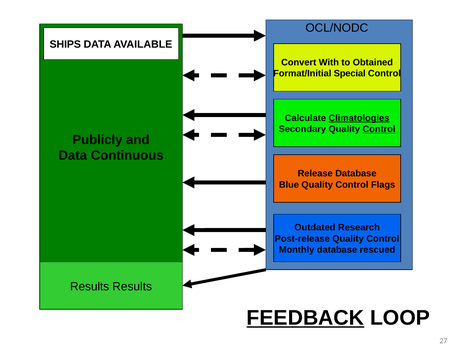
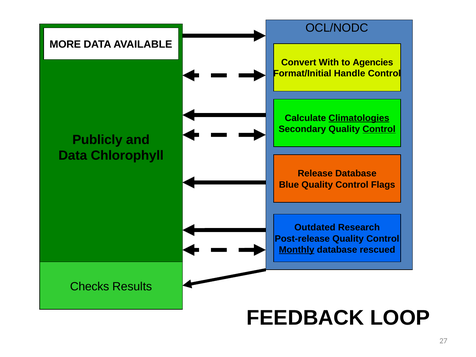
SHIPS: SHIPS -> MORE (65, 44)
Obtained: Obtained -> Agencies (373, 62)
Special: Special -> Handle (350, 74)
Continuous: Continuous -> Chlorophyll (127, 156)
Monthly underline: none -> present (297, 250)
Results: Results -> Checks (90, 286)
FEEDBACK underline: present -> none (305, 318)
